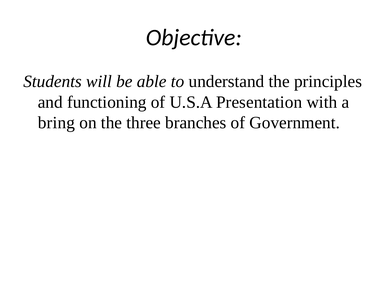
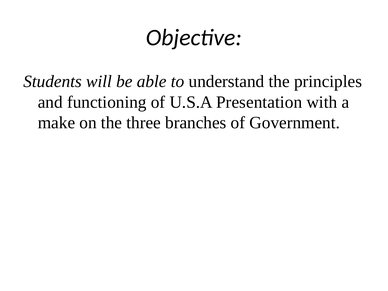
bring: bring -> make (56, 123)
